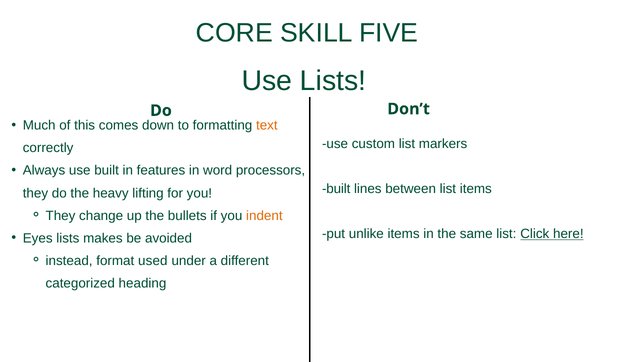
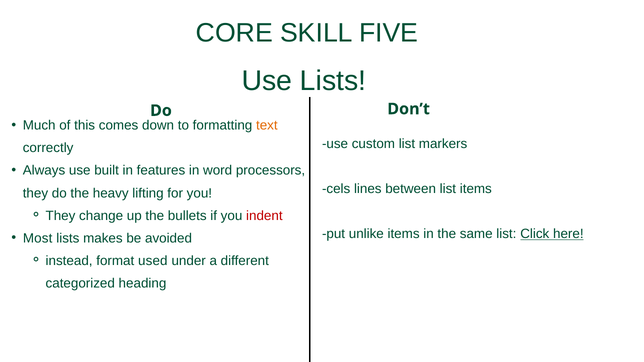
built: built -> cels (336, 189)
indent colour: orange -> red (264, 216)
Eyes: Eyes -> Most (38, 238)
